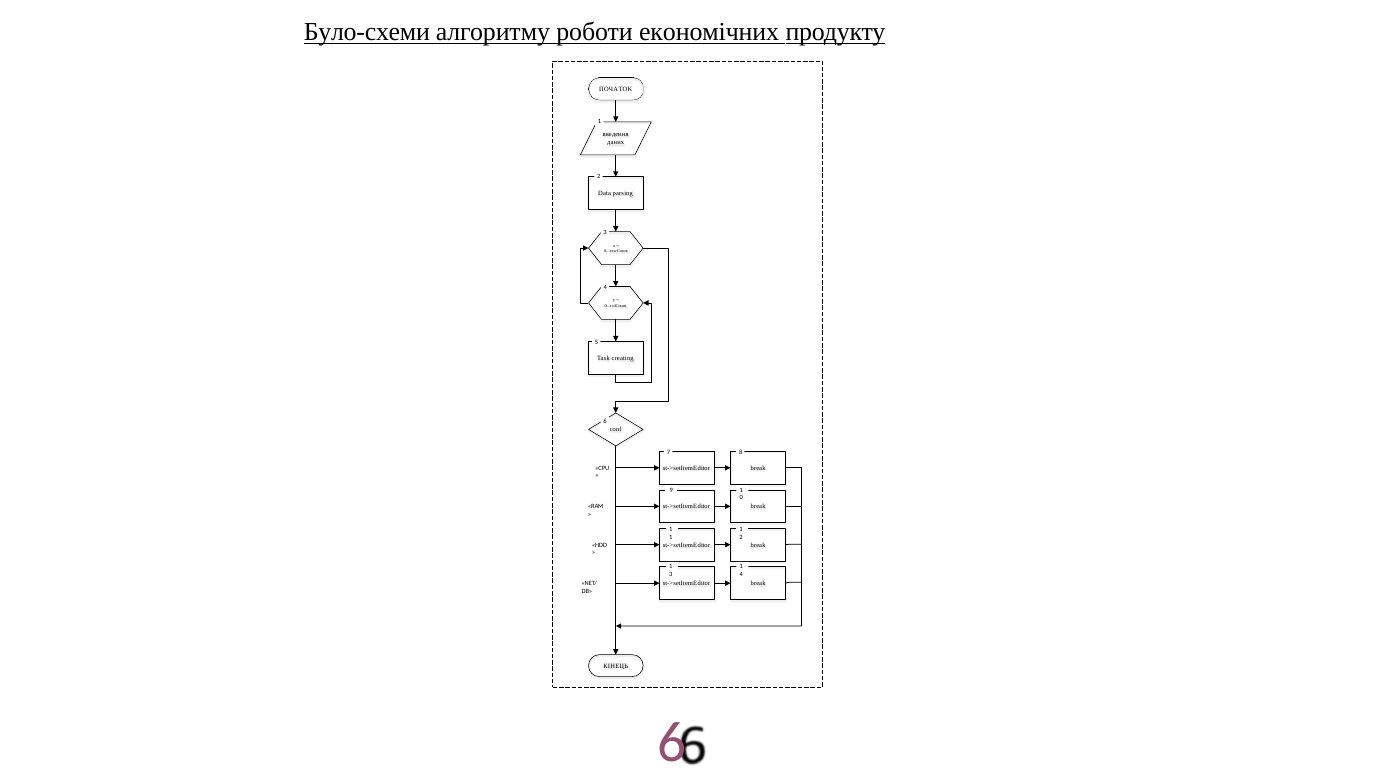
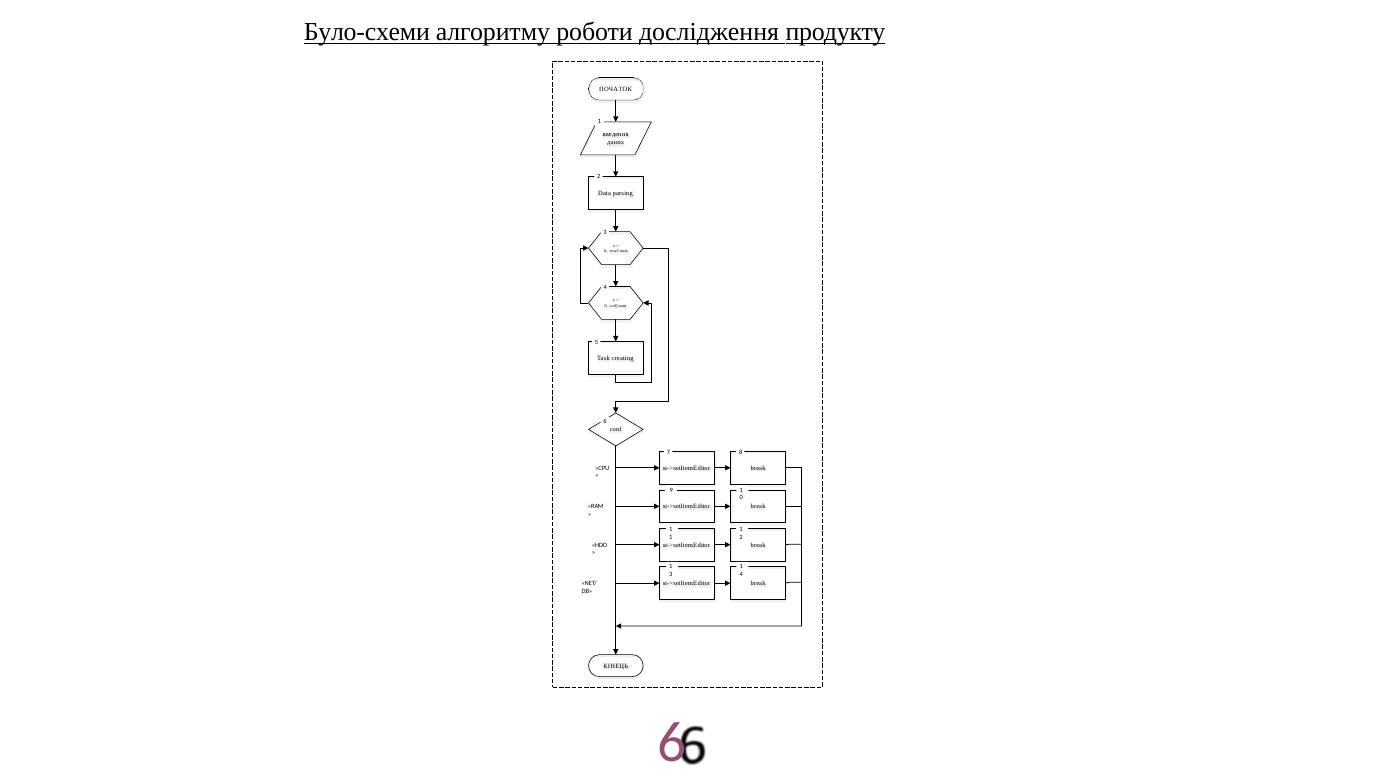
економічних: економічних -> дослідження (709, 32)
